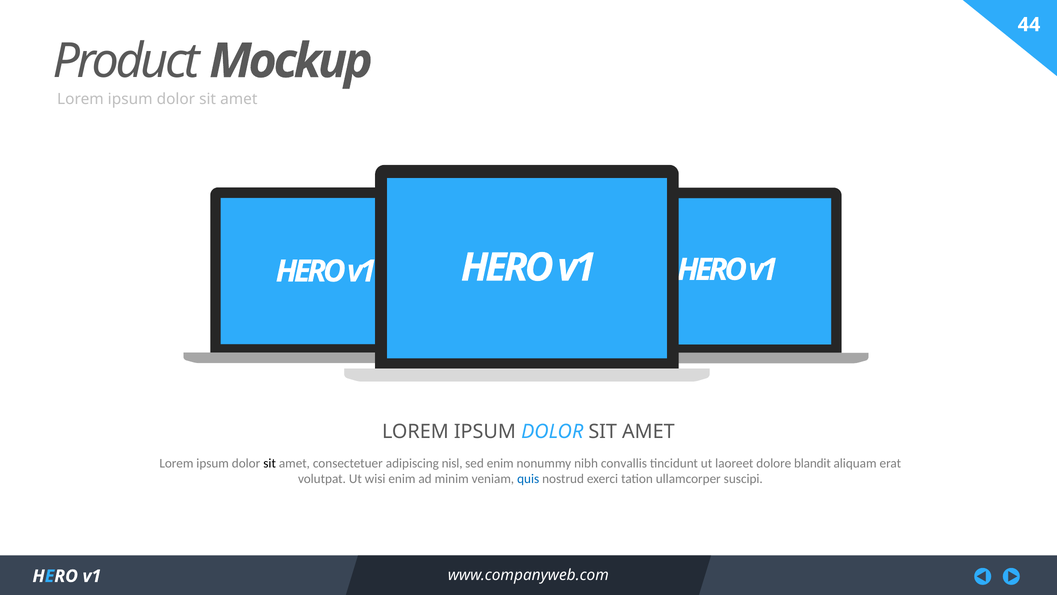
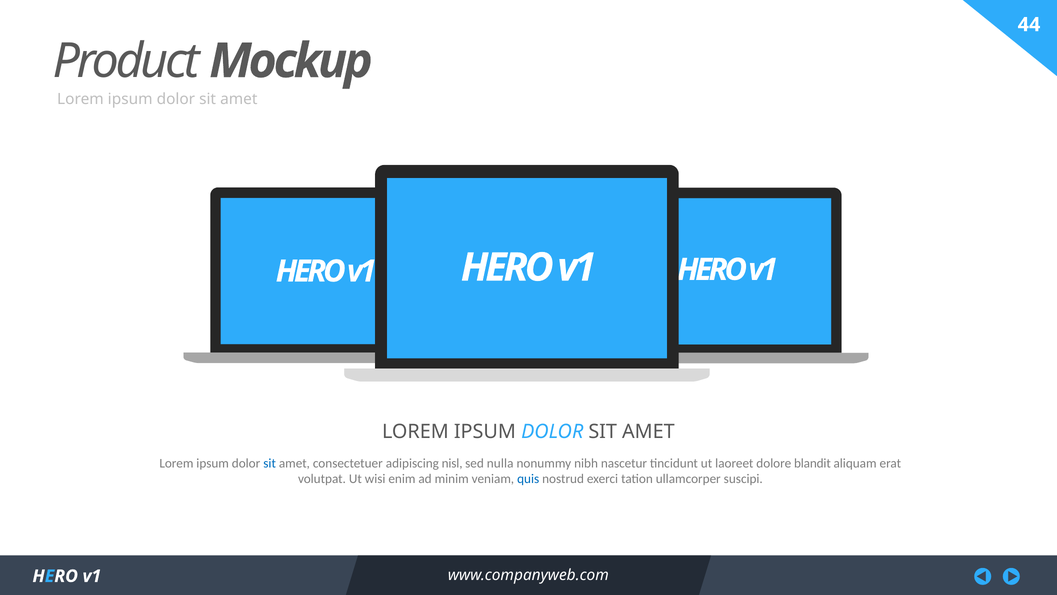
sit colour: black -> blue (270, 463)
sed enim: enim -> nulla (500, 463)
convallis: convallis -> nascetur (624, 463)
